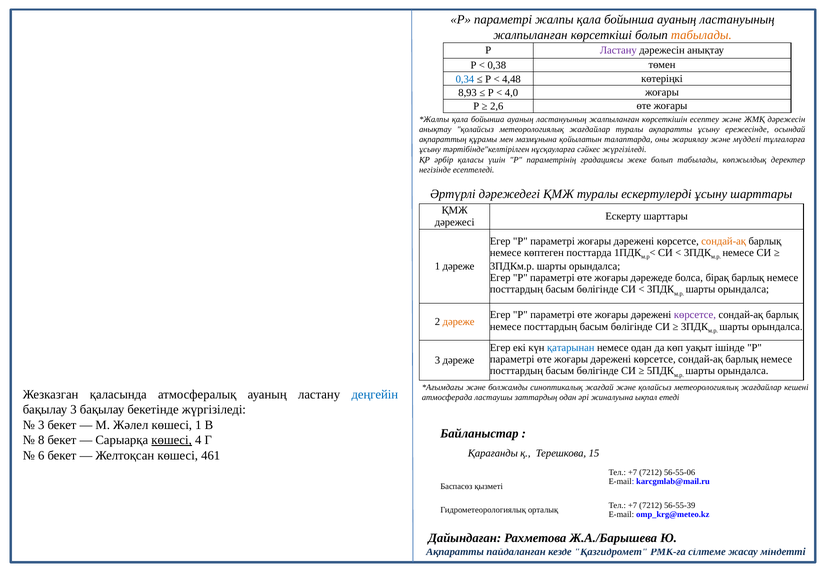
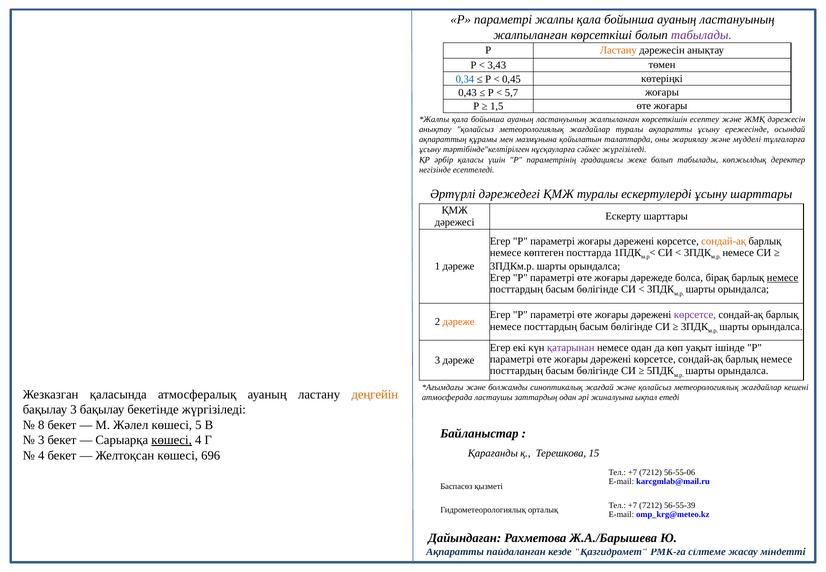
табылады colour: orange -> purple (701, 35)
Ластану colour: purple -> orange (618, 50)
0,38: 0,38 -> 3,43 (497, 65)
4,48: 4,48 -> 0,45 (511, 79)
8,93: 8,93 -> 0,43 (468, 93)
4,0: 4,0 -> 5,7 (511, 93)
2,6: 2,6 -> 1,5 (497, 106)
немесе underline: none -> present (783, 278)
қатарынан colour: blue -> purple (571, 348)
деңгейін colour: blue -> orange (375, 394)
3: 3 -> 8 (41, 425)
көшесі 1: 1 -> 5 (198, 425)
8: 8 -> 3 (41, 440)
6: 6 -> 4 (41, 455)
461: 461 -> 696 (211, 455)
